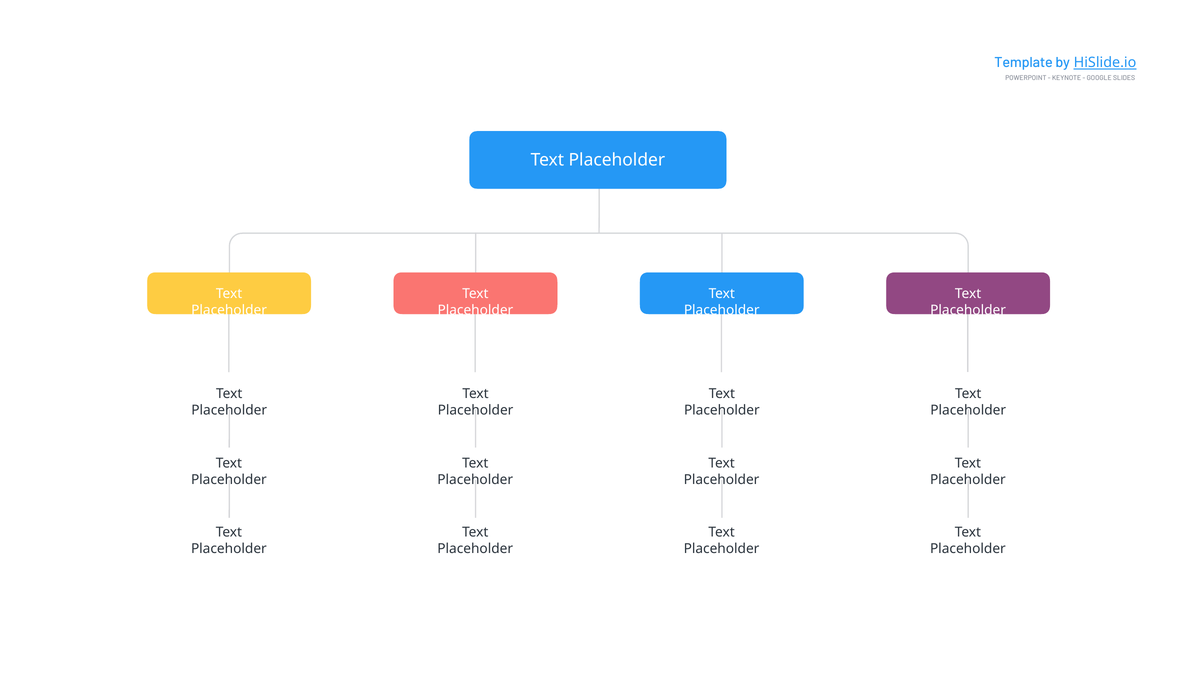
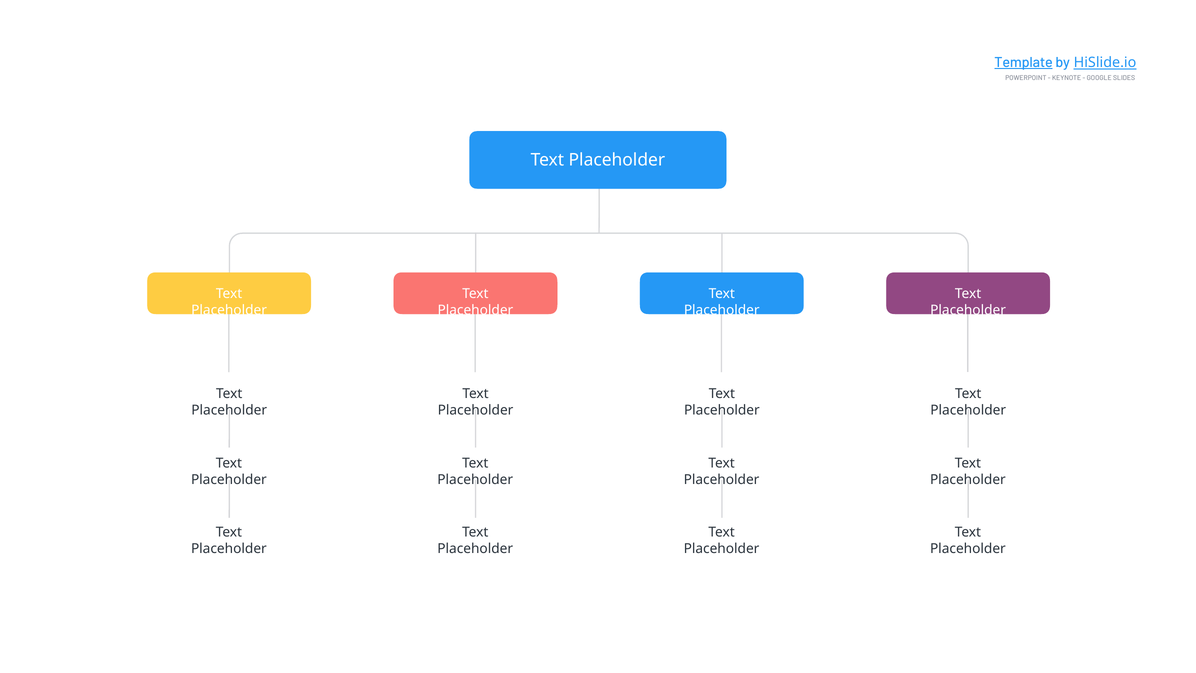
Template underline: none -> present (1024, 62)
